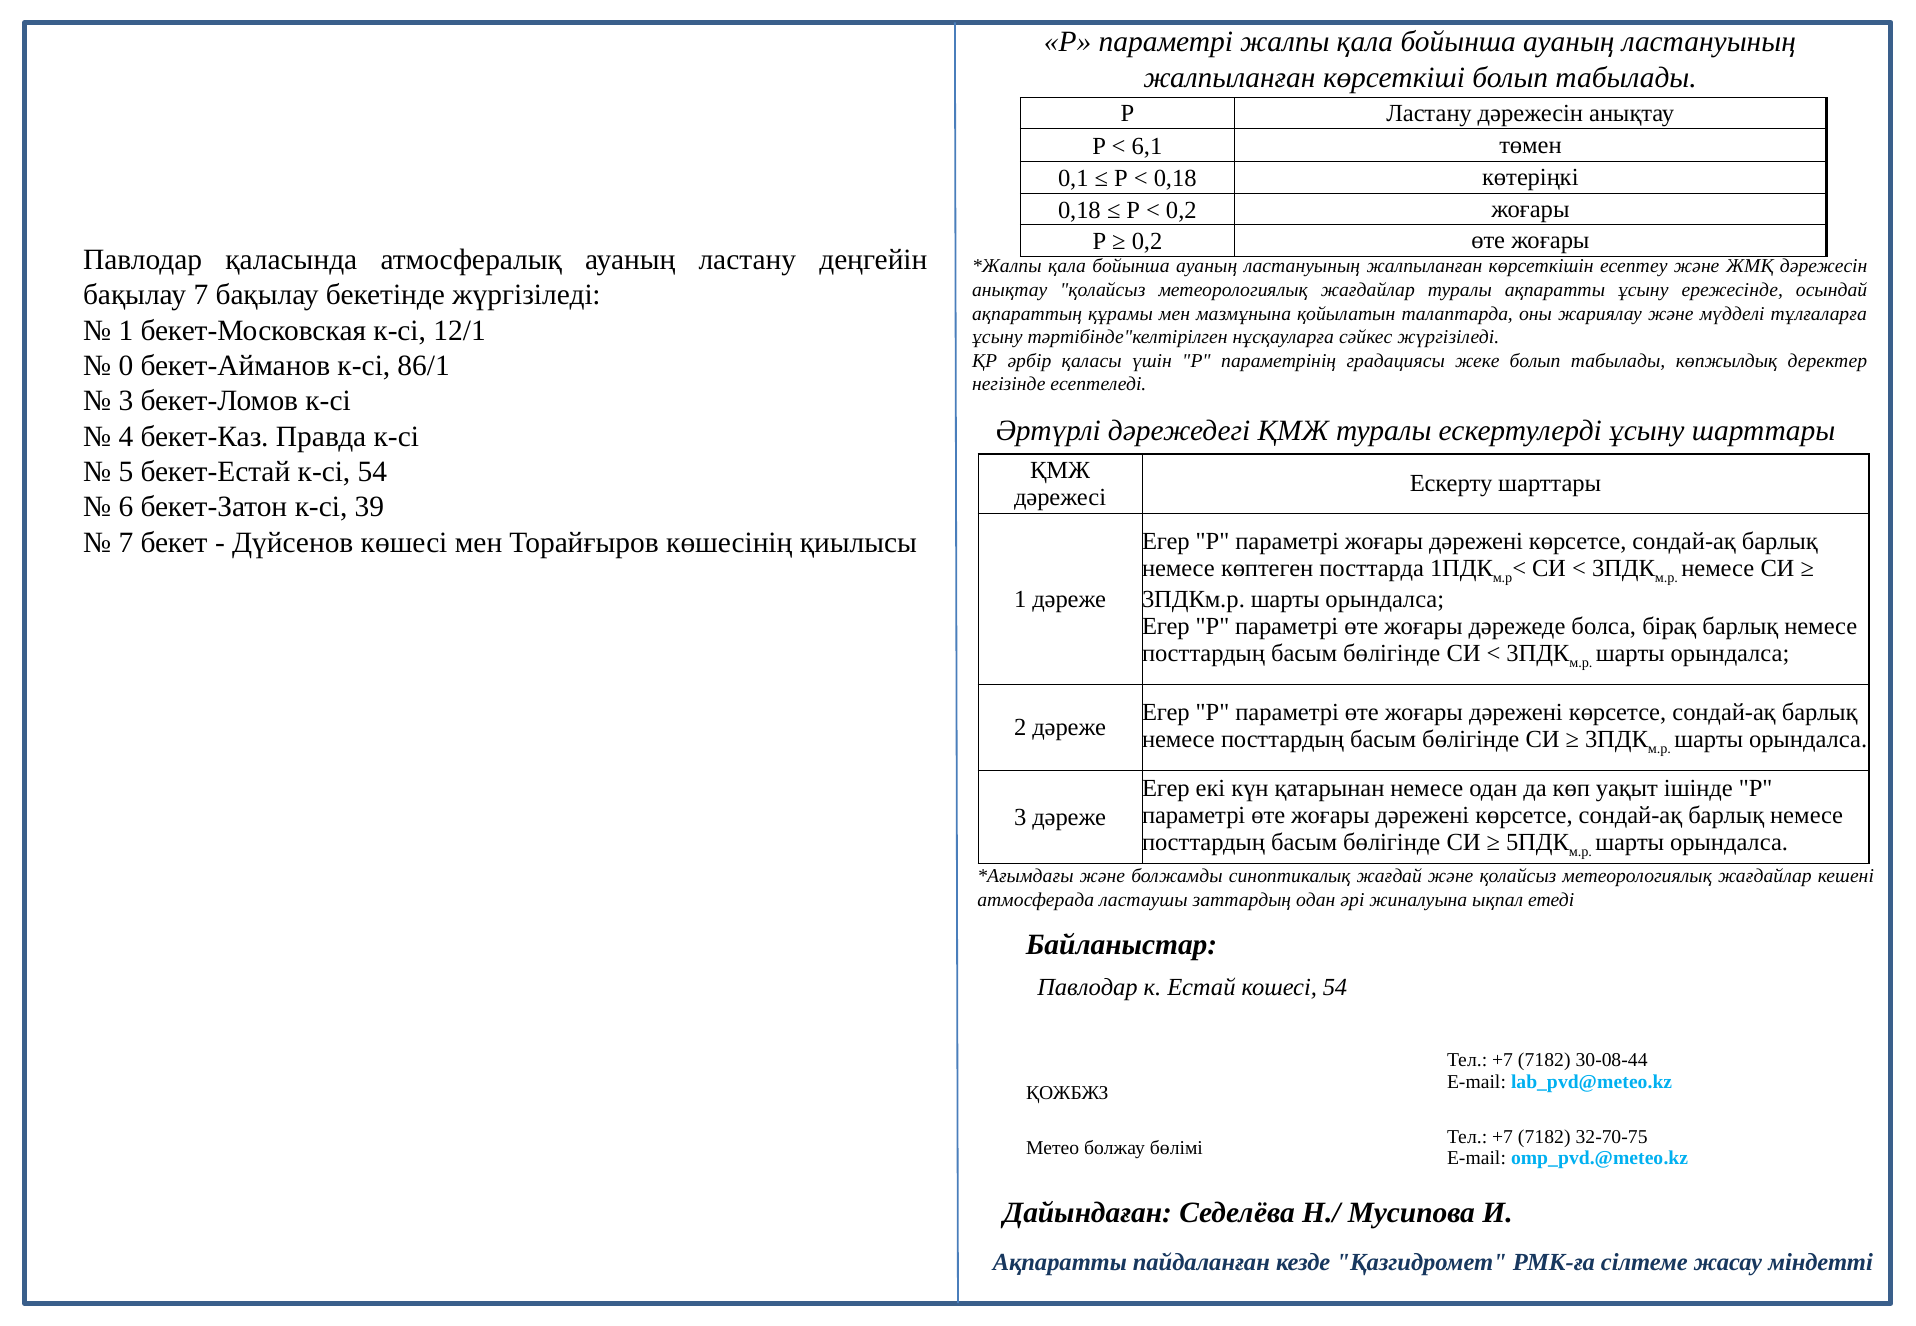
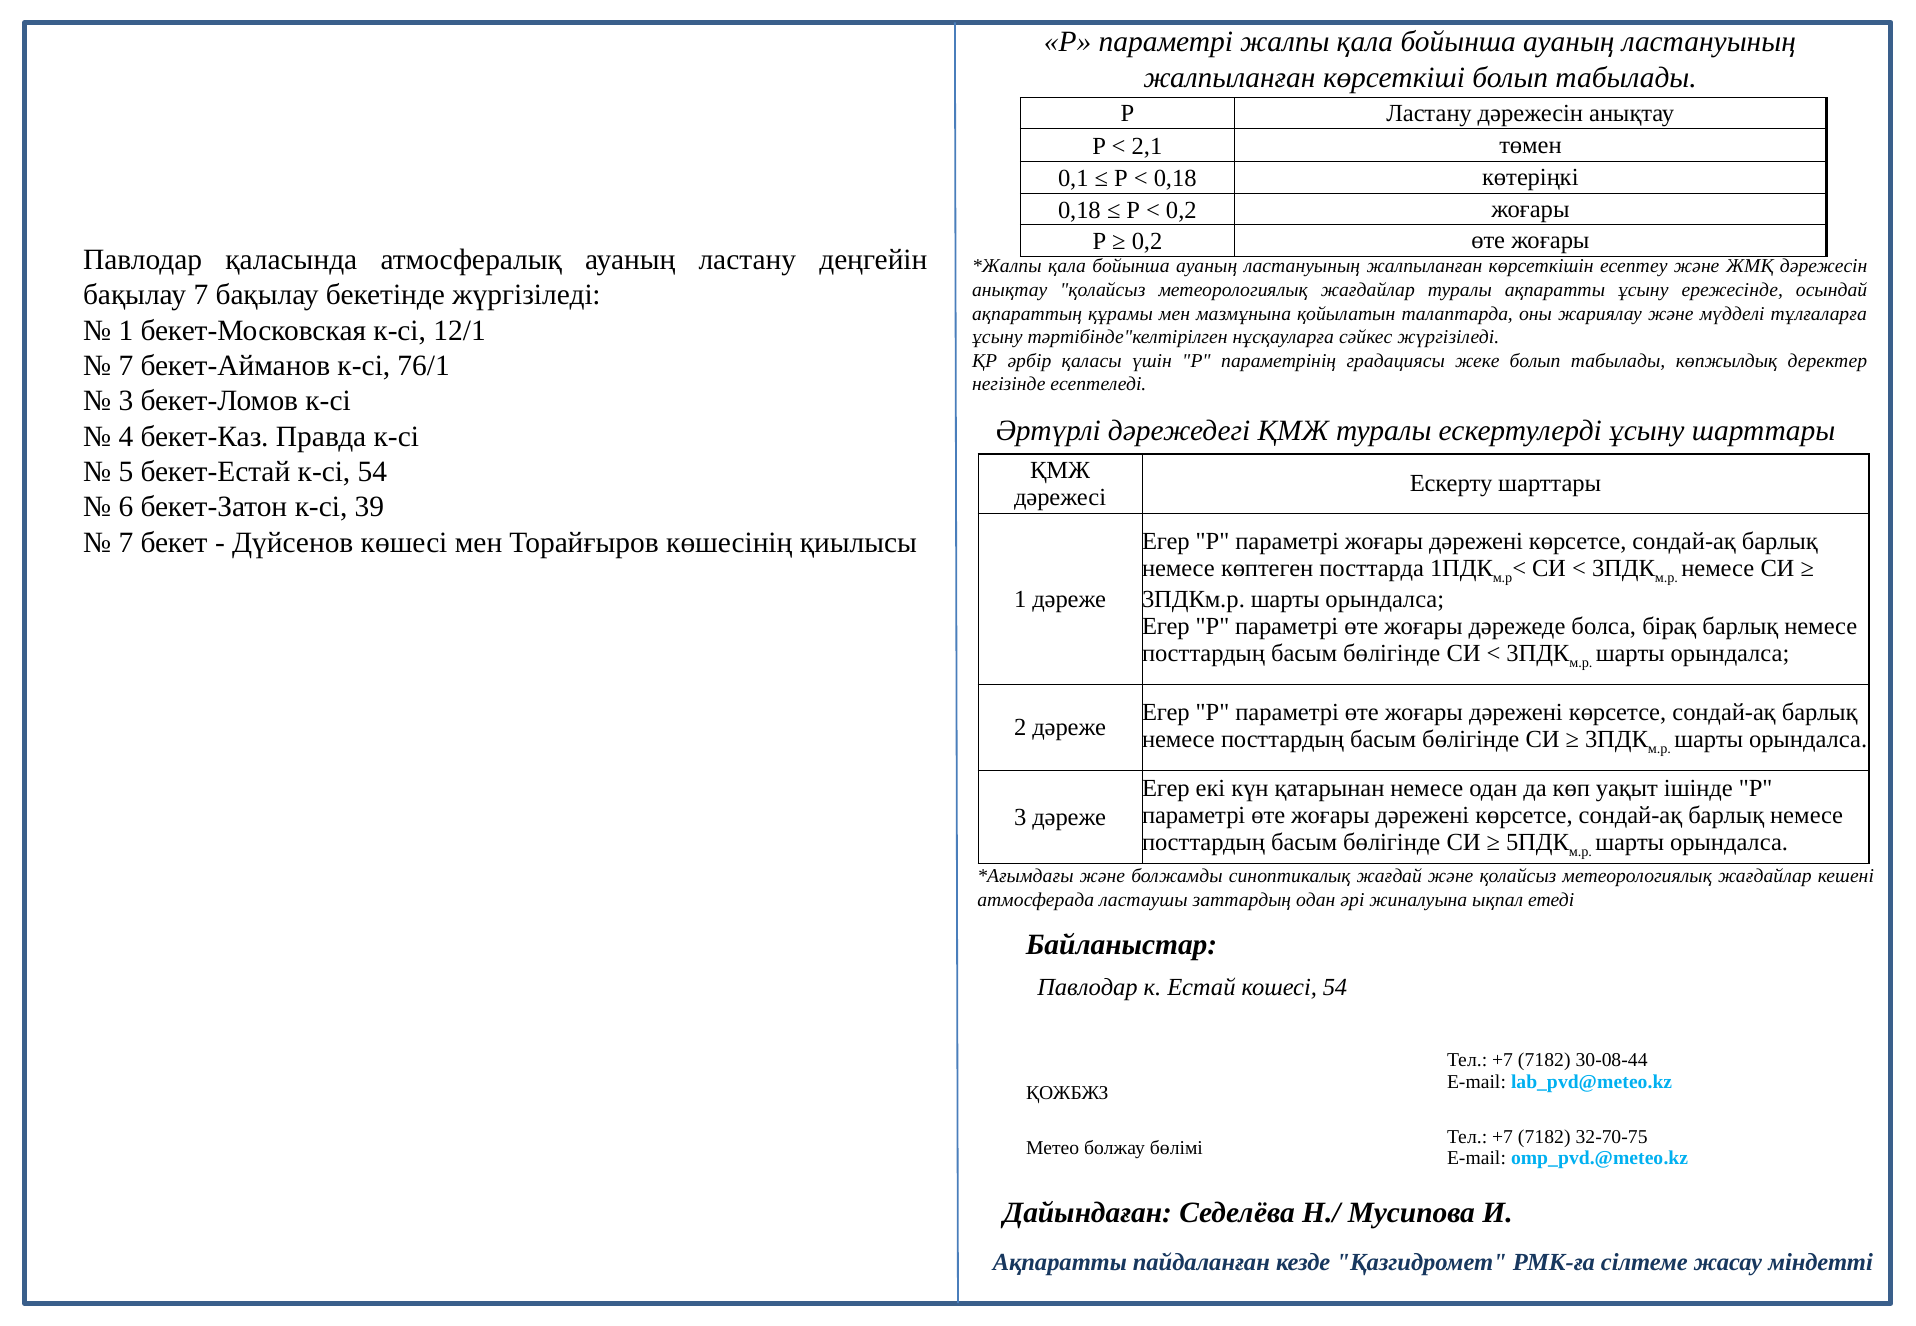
6,1: 6,1 -> 2,1 (1147, 146)
0: 0 -> 7 (126, 366)
86/1: 86/1 -> 76/1 (424, 366)
